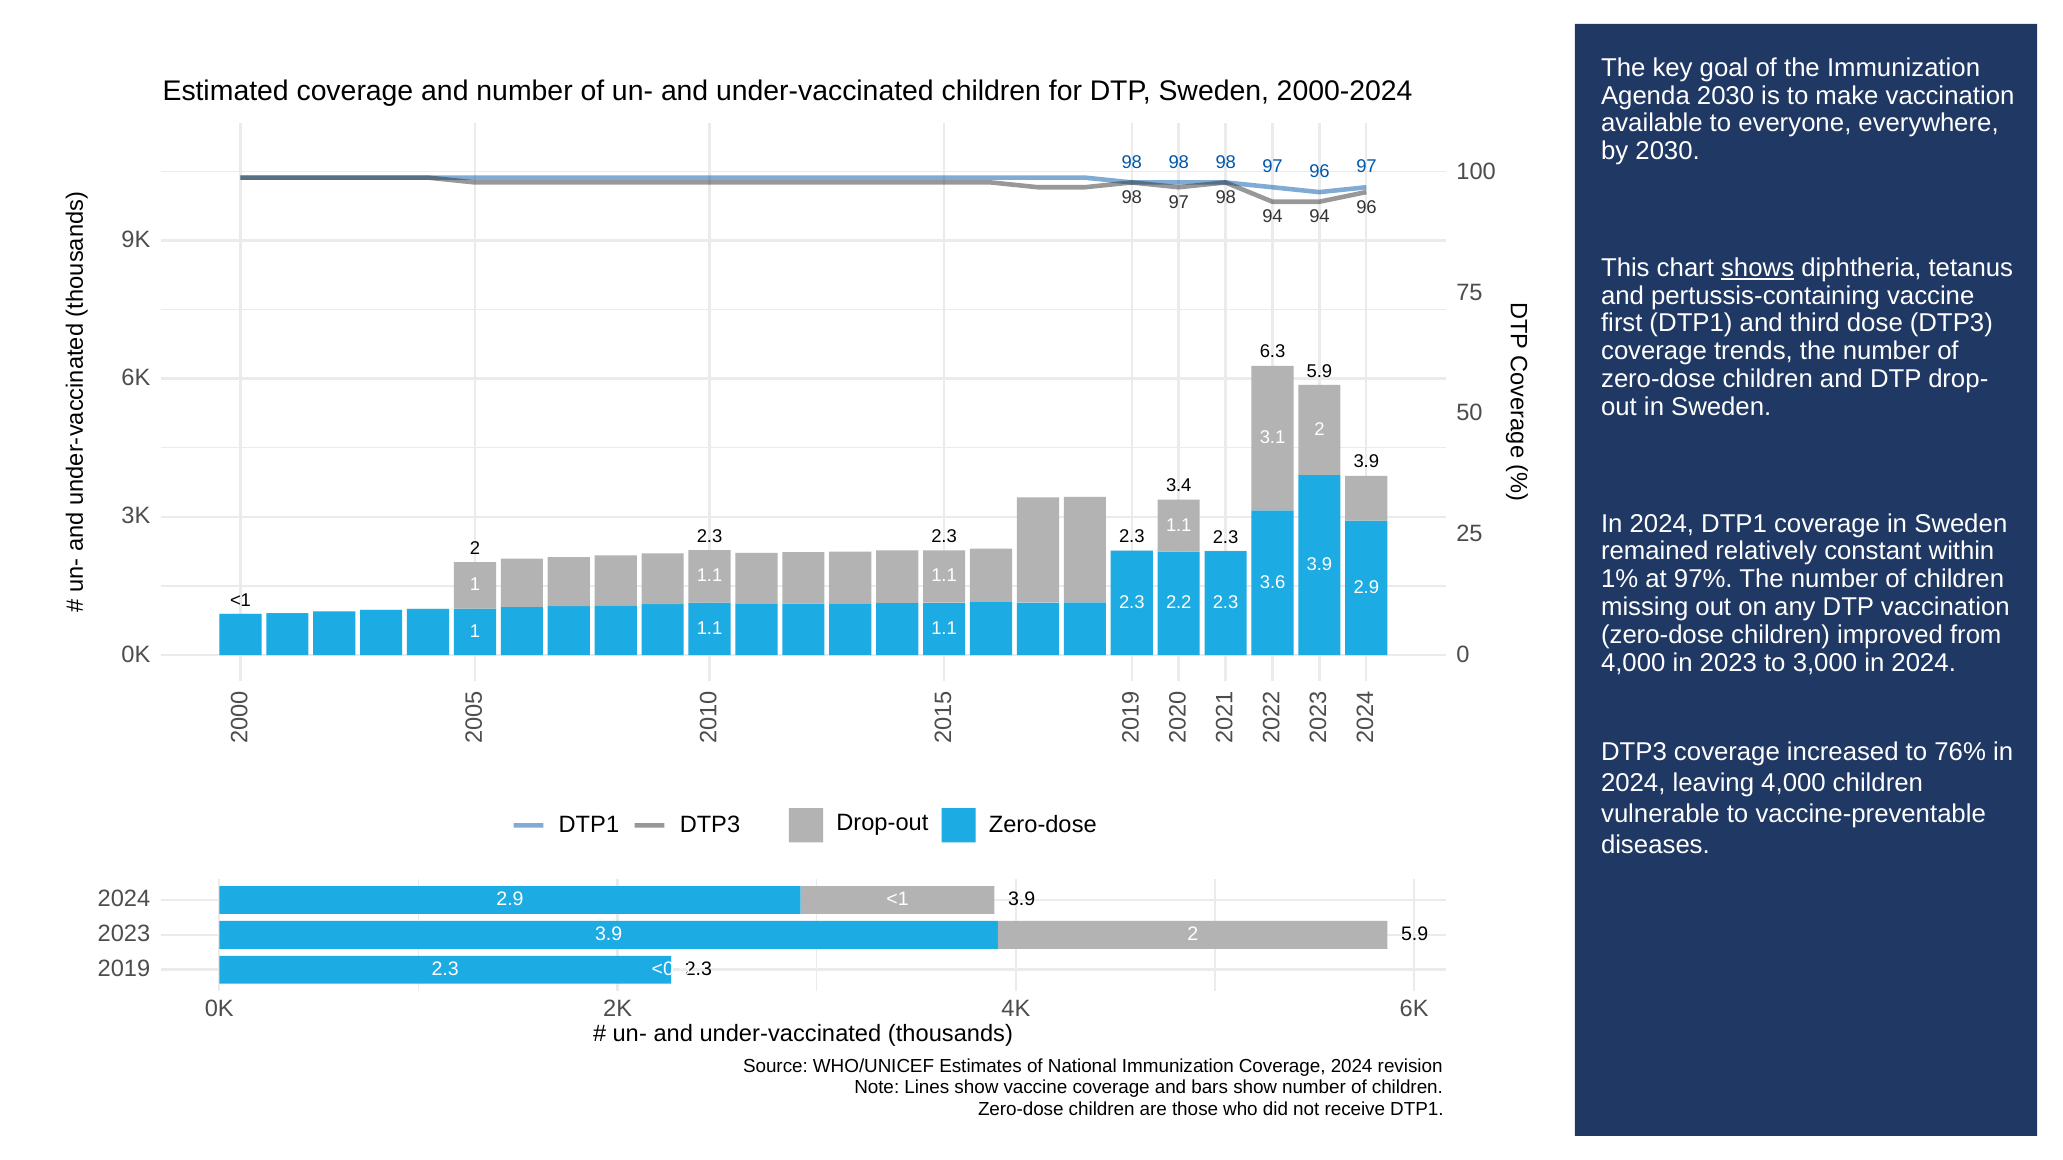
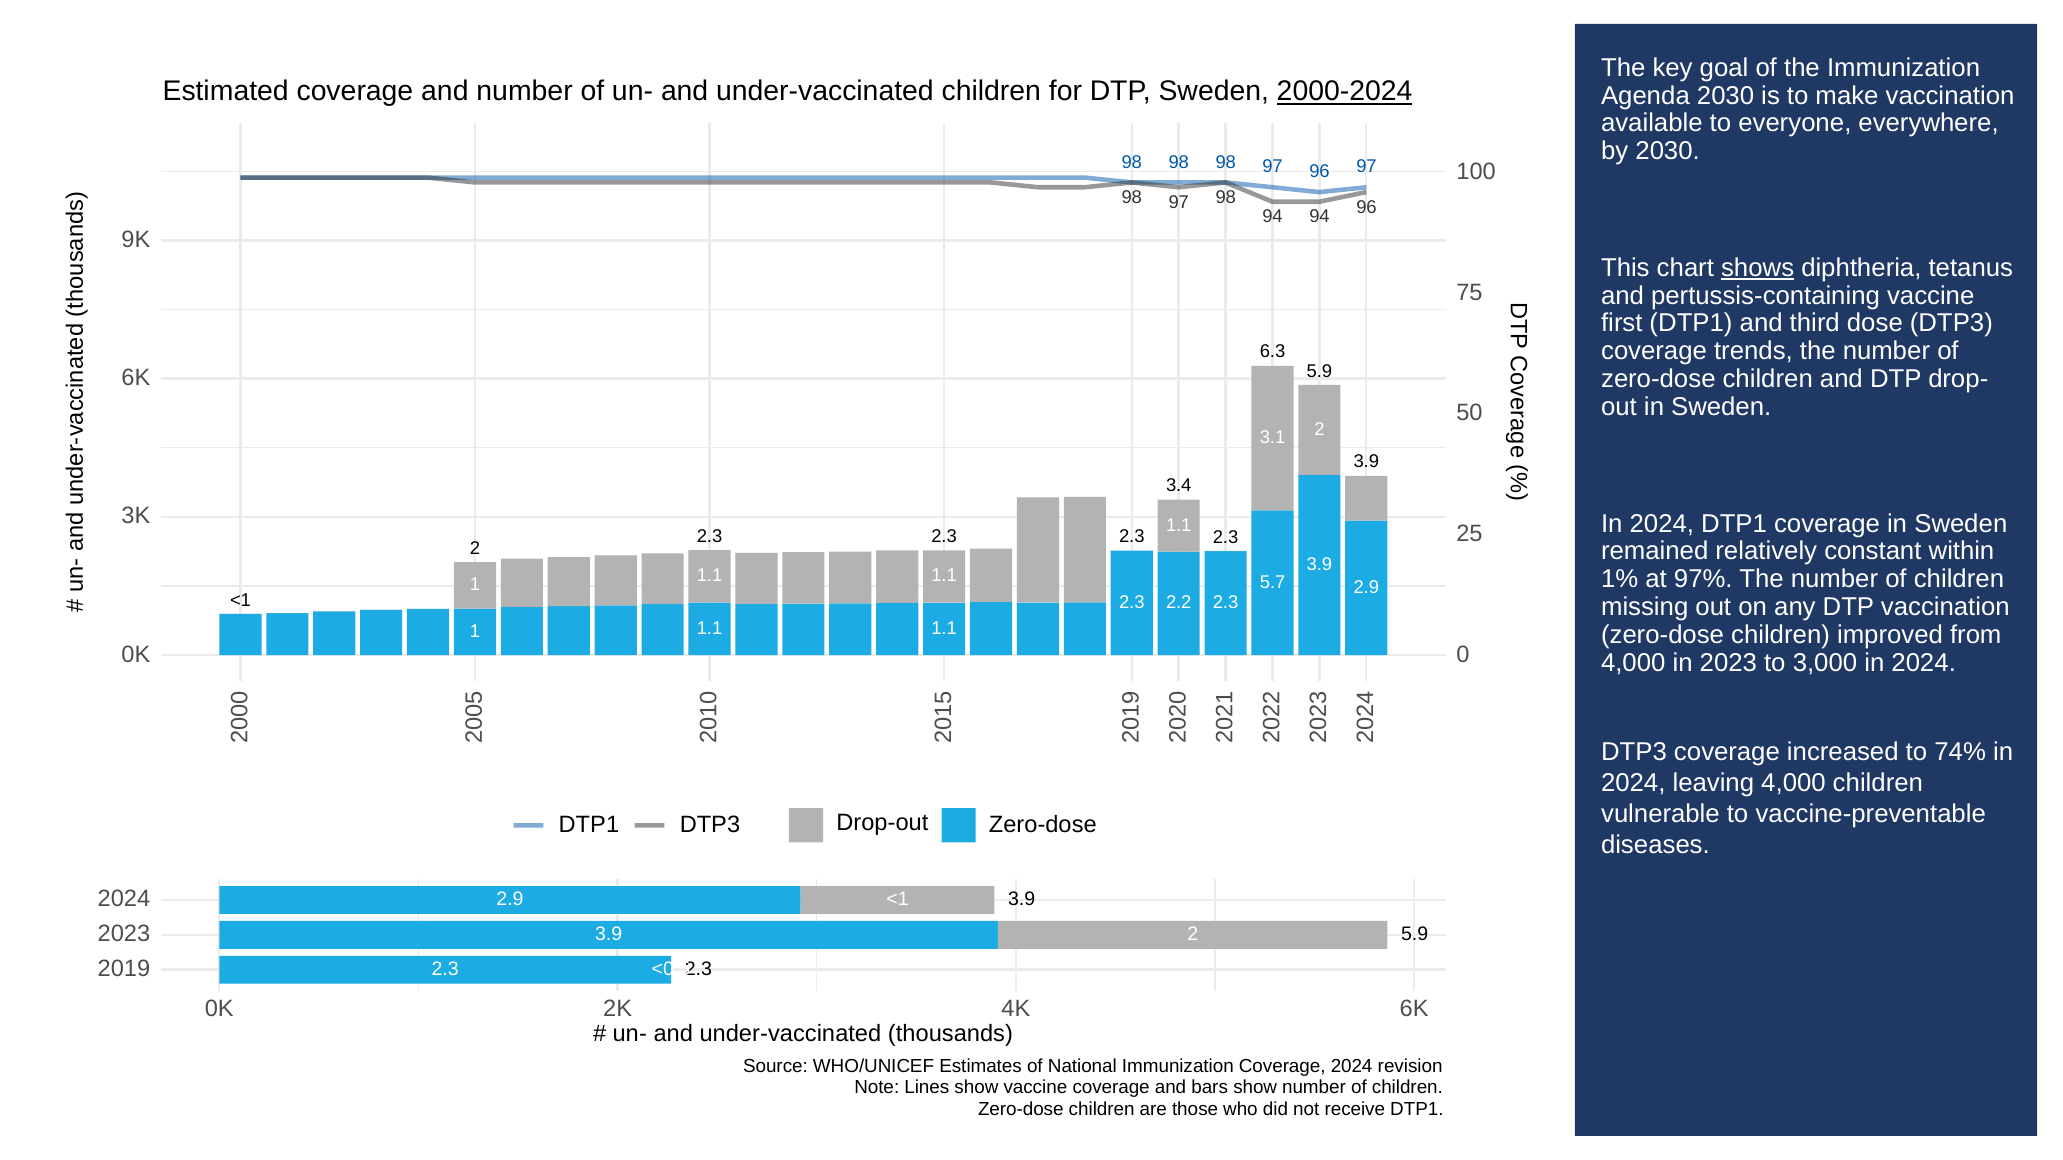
2000-2024 underline: none -> present (1345, 92)
3.6: 3.6 -> 5.7 (1273, 582)
76%: 76% -> 74% (1960, 753)
